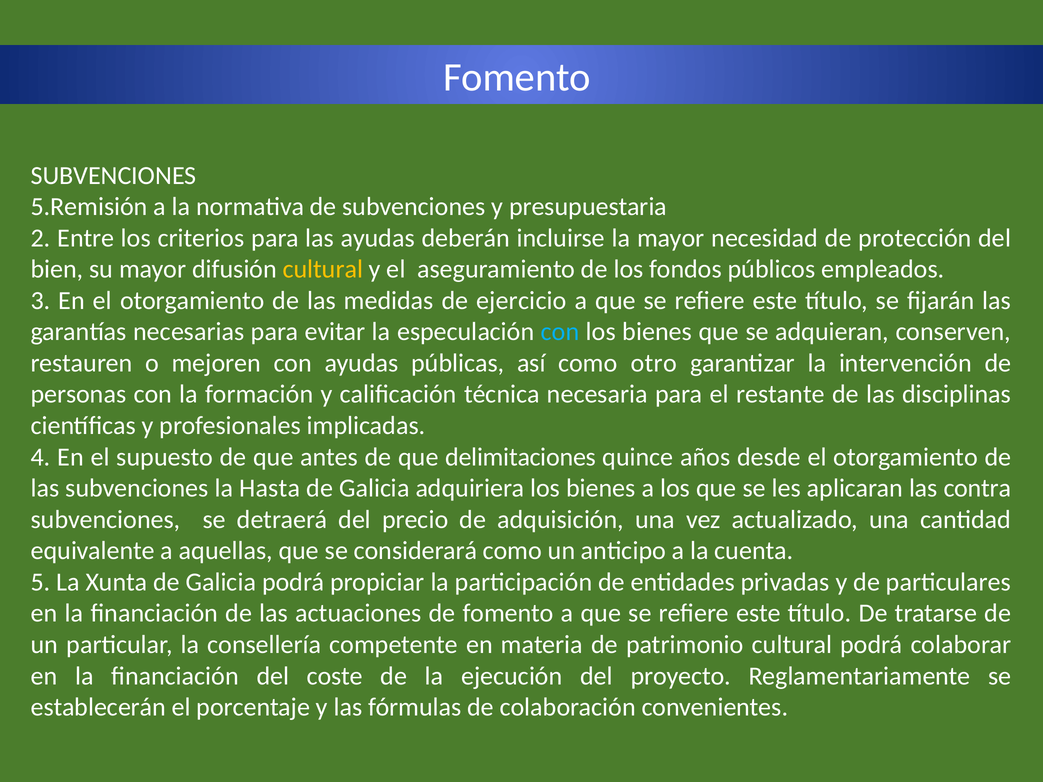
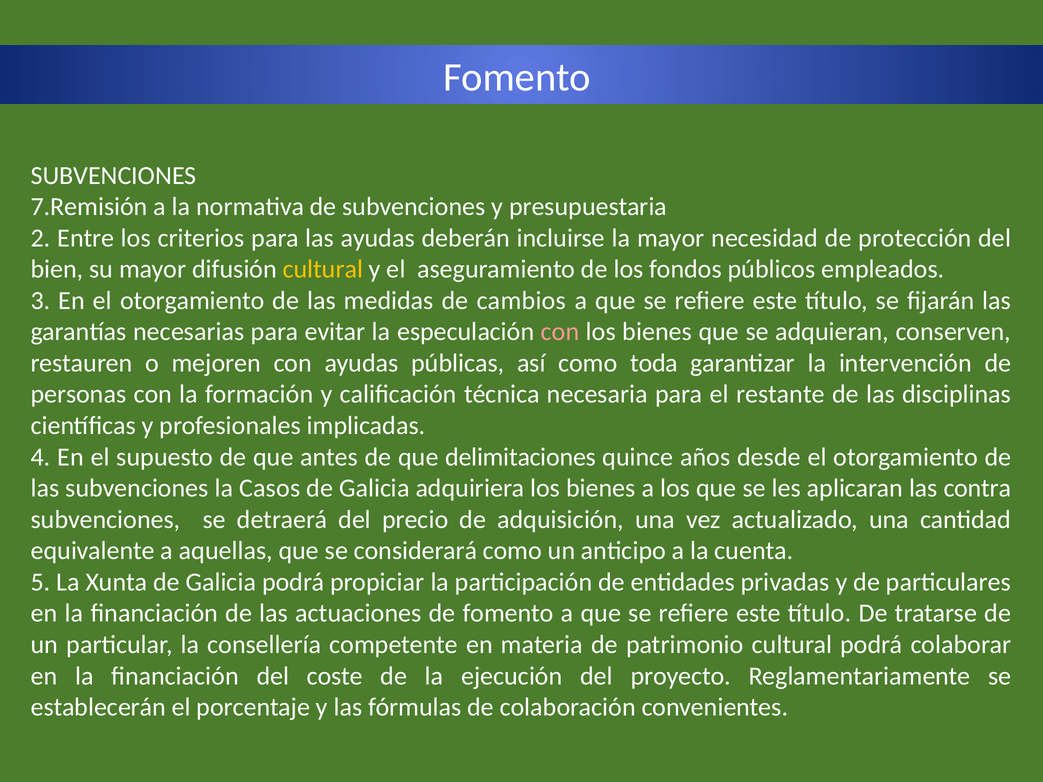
5.Remisión: 5.Remisión -> 7.Remisión (89, 207)
ejercicio: ejercicio -> cambios (521, 301)
con colour: light blue -> pink (560, 332)
otro: otro -> toda (654, 363)
Hasta: Hasta -> Casos (270, 488)
